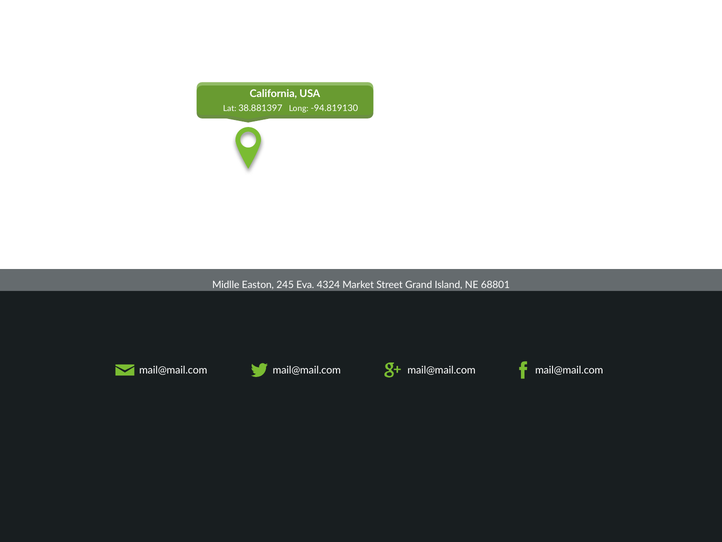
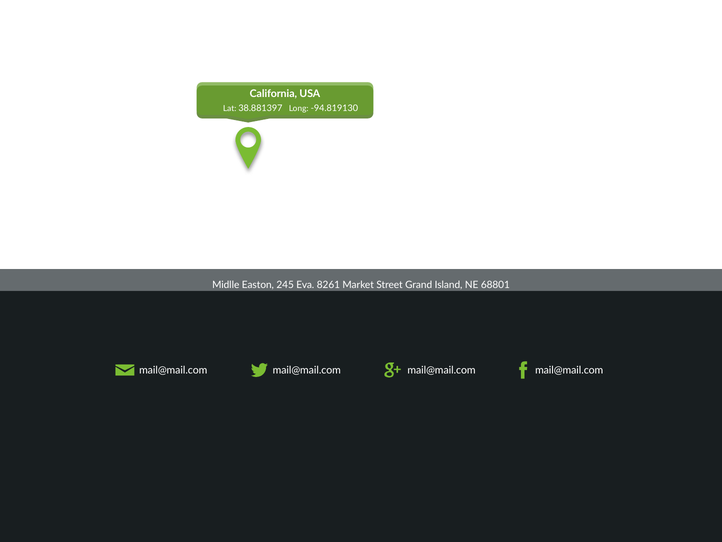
4324: 4324 -> 8261 (328, 285)
